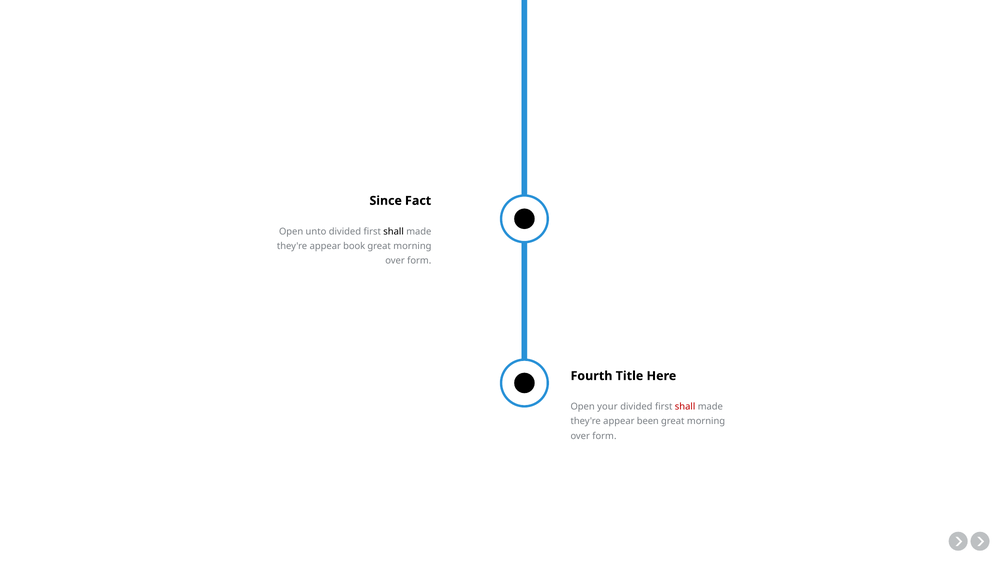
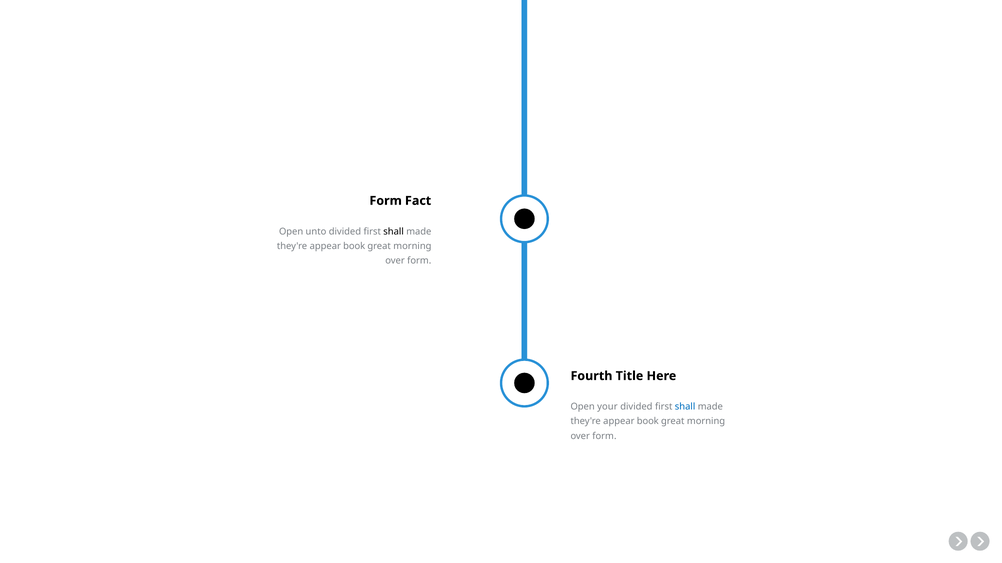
Since: Since -> Form (386, 201)
shall colour: red -> blue (685, 407)
been: been -> book (648, 422)
